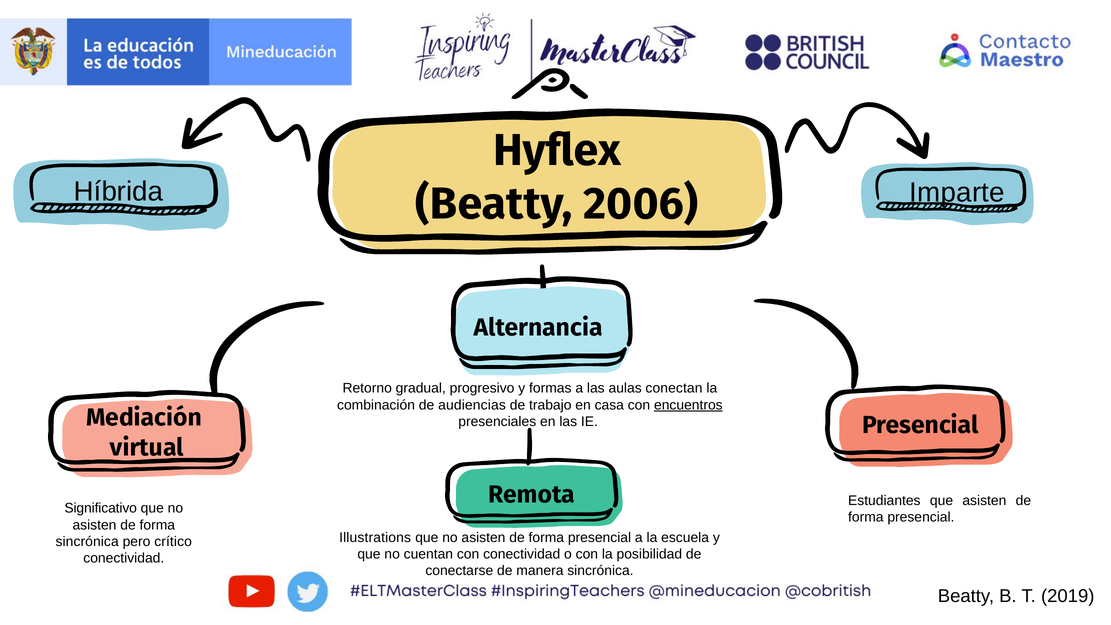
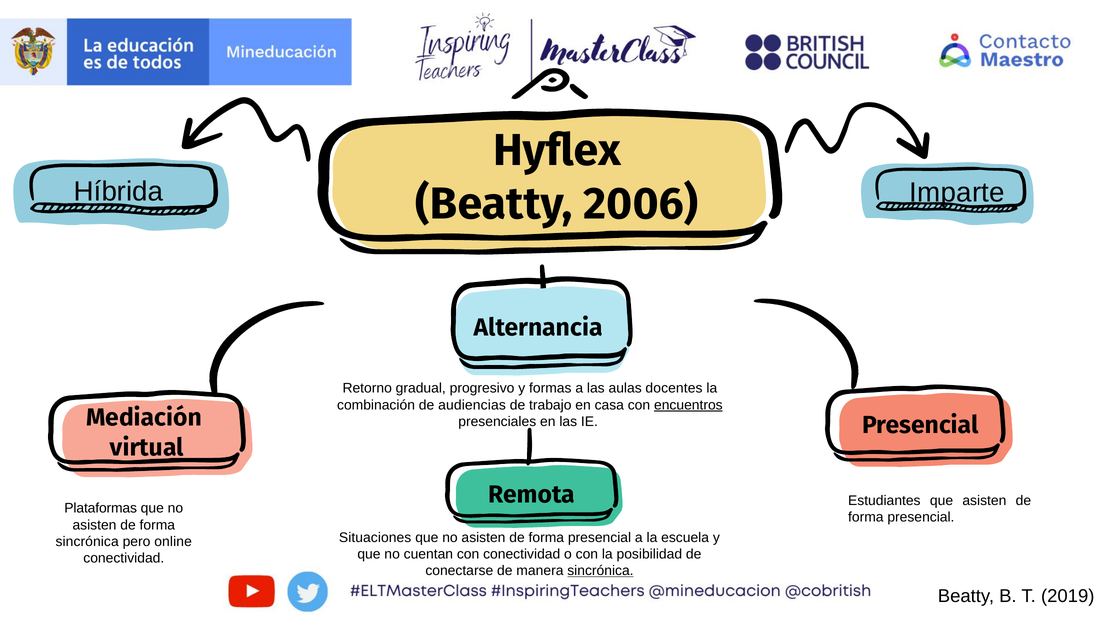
conectan: conectan -> docentes (674, 388)
Significativo: Significativo -> Plataformas (101, 508)
Illustrations: Illustrations -> Situaciones (375, 537)
crítico: crítico -> online (173, 542)
sincrónica underline: none -> present (600, 571)
